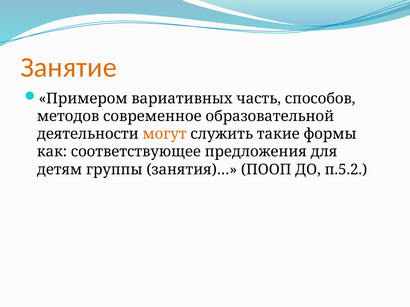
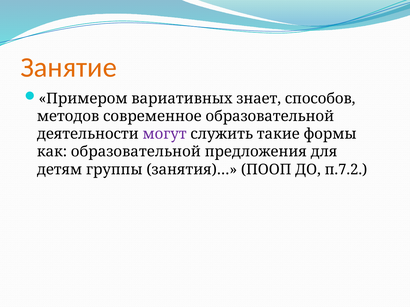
часть: часть -> знает (259, 99)
могут colour: orange -> purple (165, 134)
как соответствующее: соответствующее -> образовательной (136, 152)
п.5.2: п.5.2 -> п.7.2 (346, 170)
